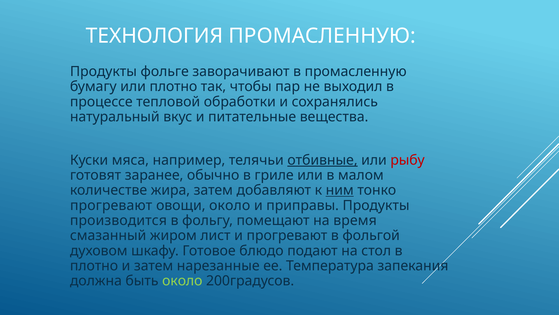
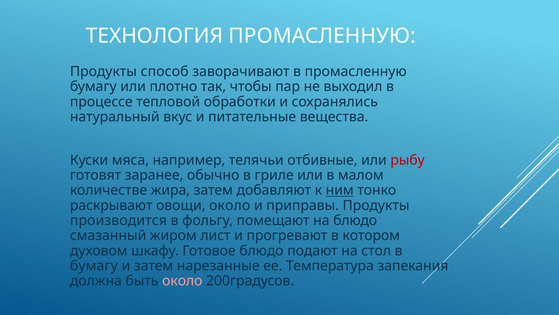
фольге: фольге -> способ (165, 71)
отбивные underline: present -> none (322, 160)
прогревают: прогревают -> раскрывают (111, 205)
на время: время -> блюдо (355, 220)
фольгой: фольгой -> котором (371, 235)
плотно: плотно -> бумагу (94, 265)
около colour: light green -> pink (182, 280)
